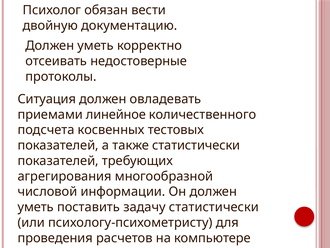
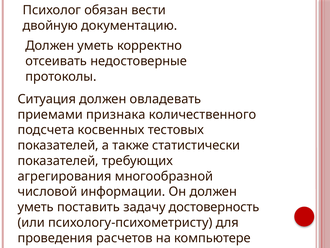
линейное: линейное -> признака (116, 114)
задачу статистически: статистически -> достоверность (214, 207)
